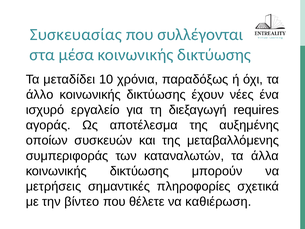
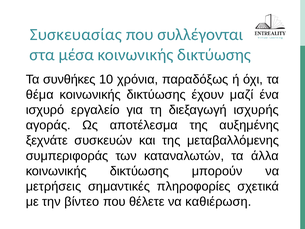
μεταδίδει: μεταδίδει -> συνθήκες (69, 79)
άλλο: άλλο -> θέμα (40, 95)
νέες: νέες -> μαζί (242, 95)
requires: requires -> ισχυρής (256, 110)
οποίων: οποίων -> ξεχνάτε (47, 140)
